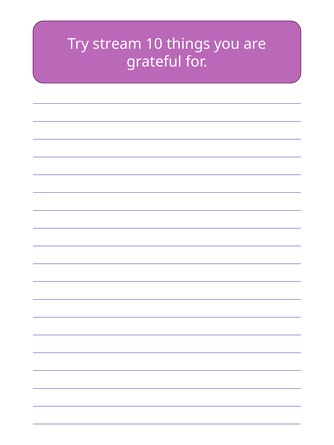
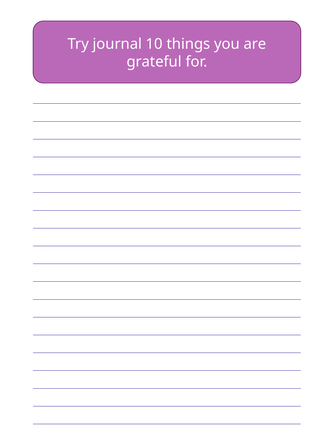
stream: stream -> journal (117, 44)
